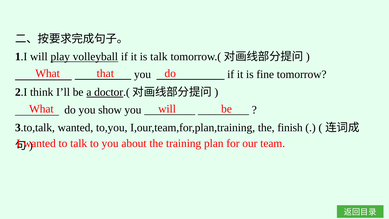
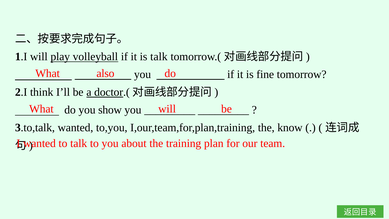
that: that -> also (105, 73)
finish: finish -> know (290, 127)
